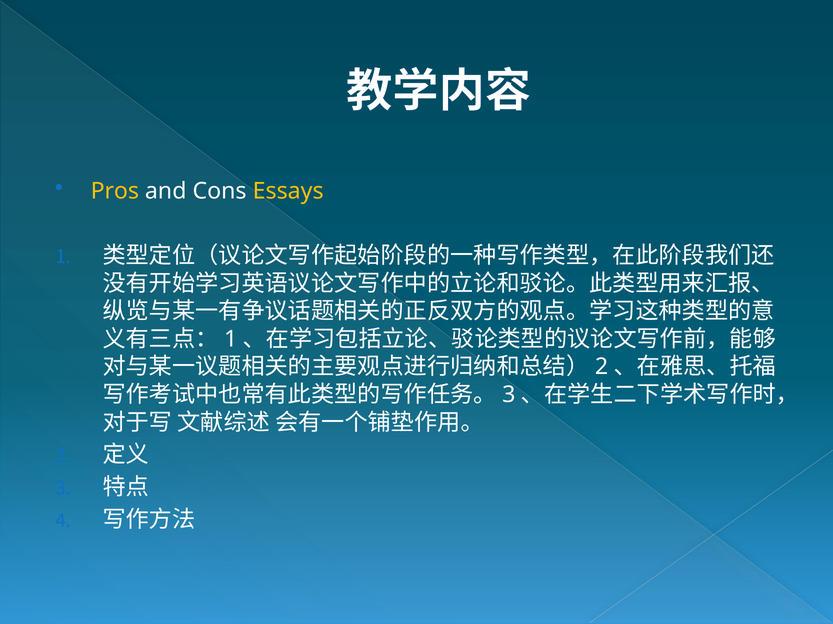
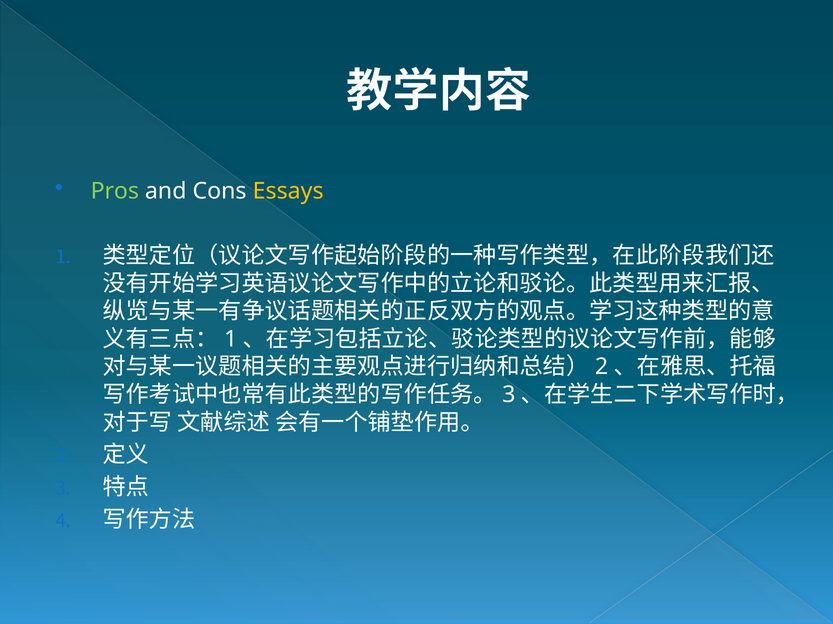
Pros colour: yellow -> light green (115, 191)
